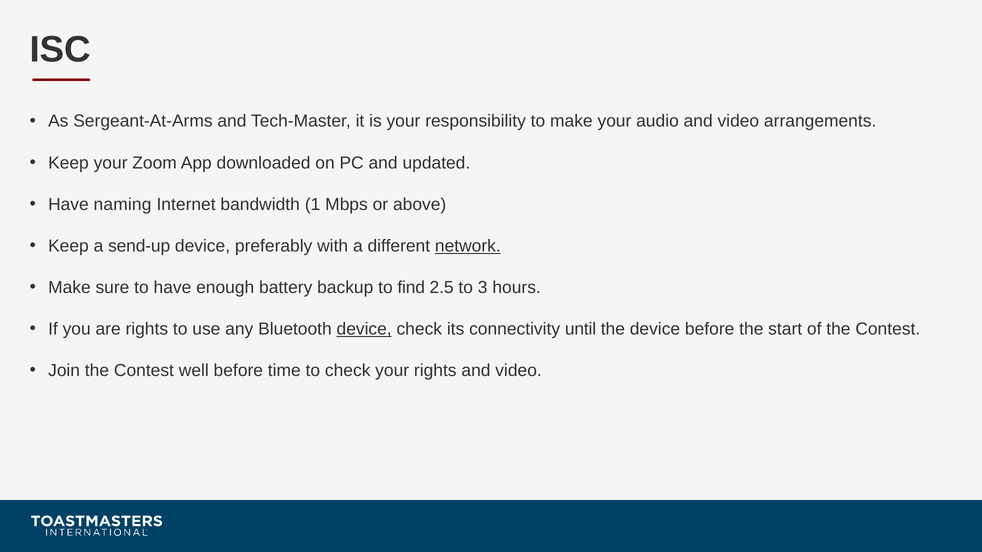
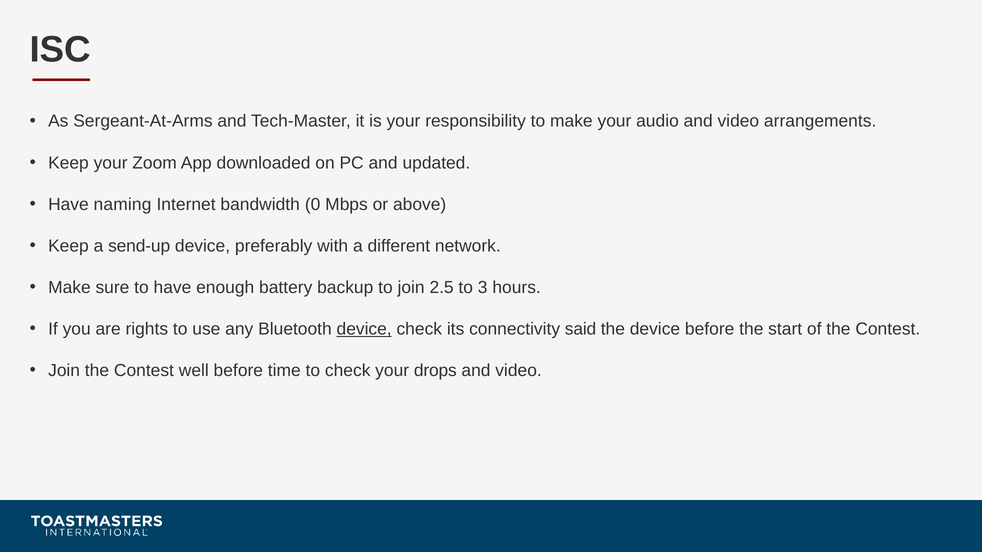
1: 1 -> 0 (313, 204)
network underline: present -> none (468, 246)
to find: find -> join (411, 288)
until: until -> said (581, 329)
your rights: rights -> drops (435, 371)
